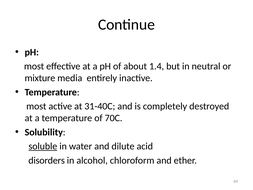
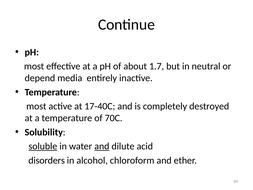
1.4: 1.4 -> 1.7 (157, 66)
mixture: mixture -> depend (40, 78)
31-40C: 31-40C -> 17-40C (100, 106)
and underline: none -> present (102, 146)
